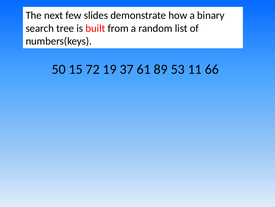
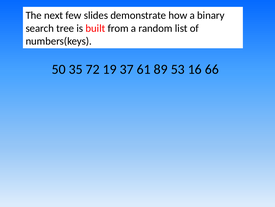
15: 15 -> 35 (76, 69)
11: 11 -> 16 (195, 69)
